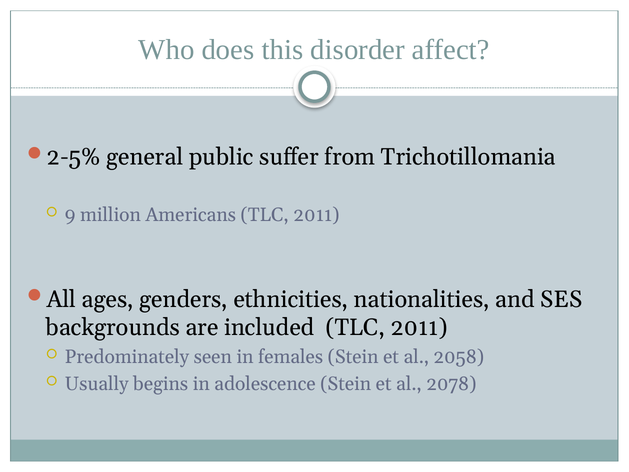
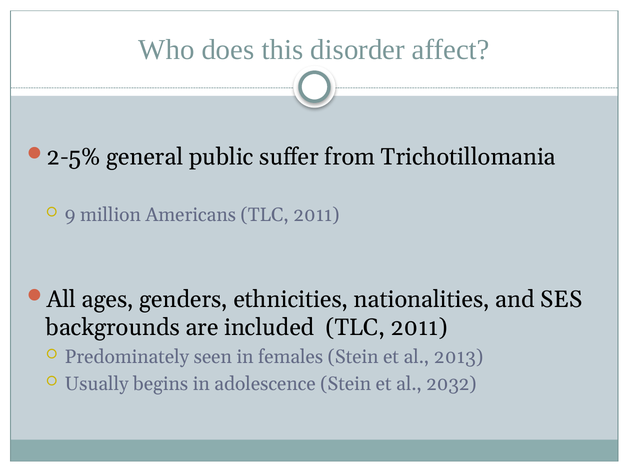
2058: 2058 -> 2013 (459, 357)
2078: 2078 -> 2032 (451, 384)
